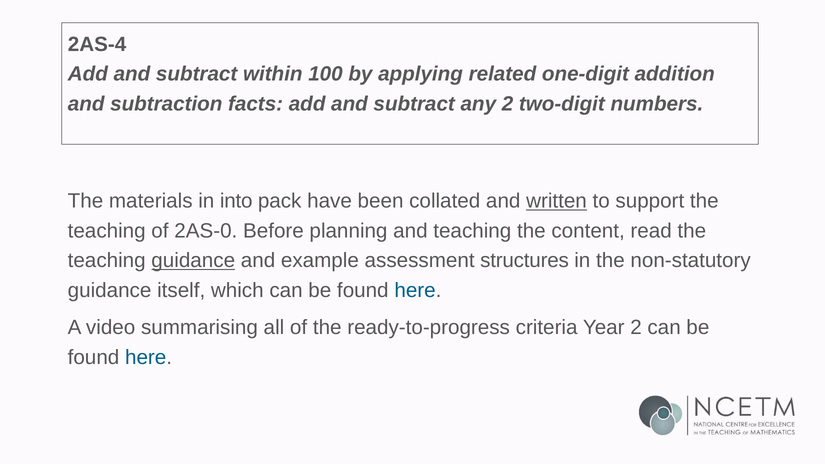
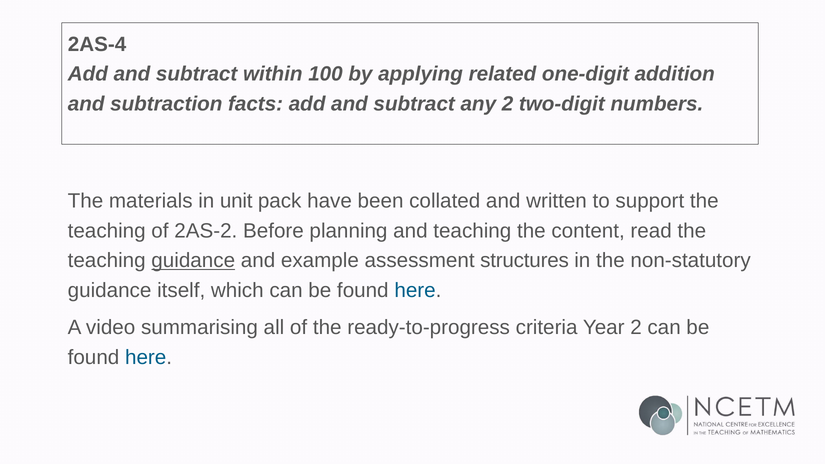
into: into -> unit (236, 201)
written underline: present -> none (556, 201)
2AS-0: 2AS-0 -> 2AS-2 (206, 231)
